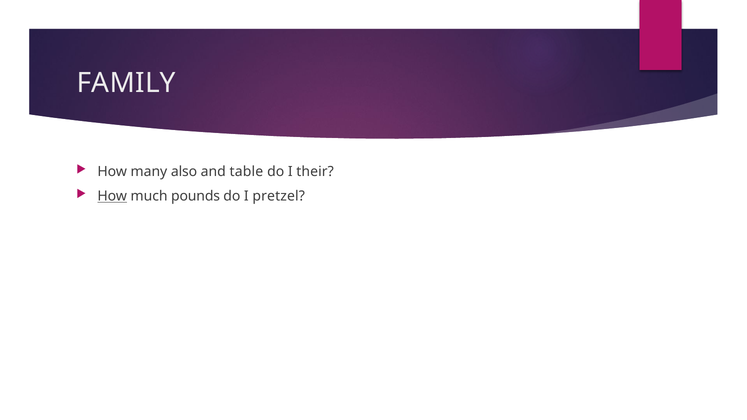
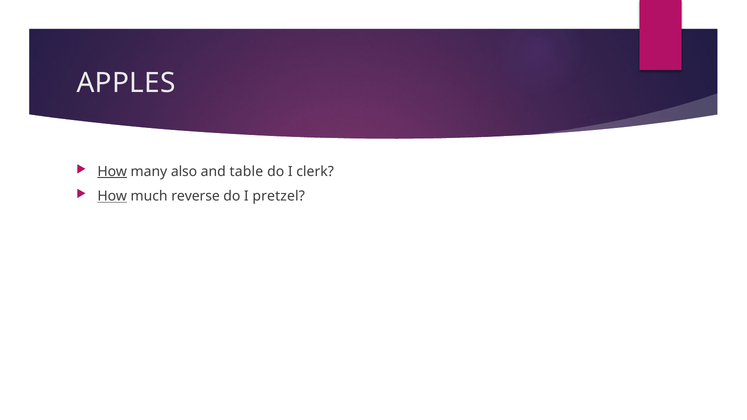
FAMILY: FAMILY -> APPLES (126, 83)
How underline: none -> present (112, 172)
their: their -> clerk (315, 172)
pounds: pounds -> reverse (196, 196)
